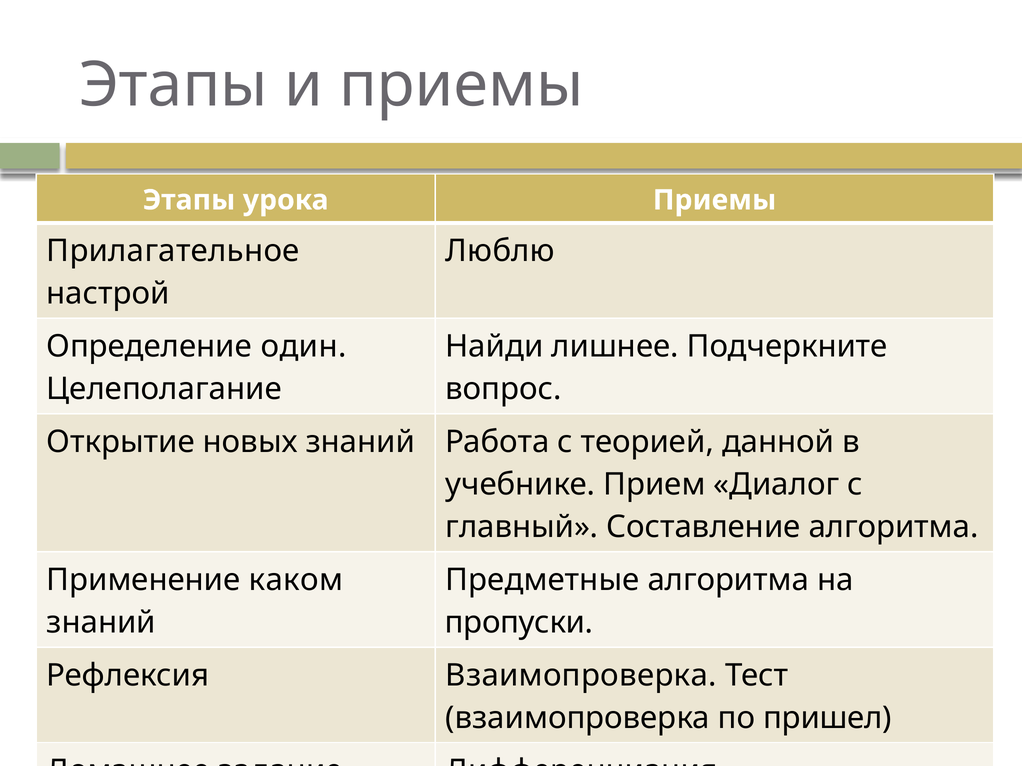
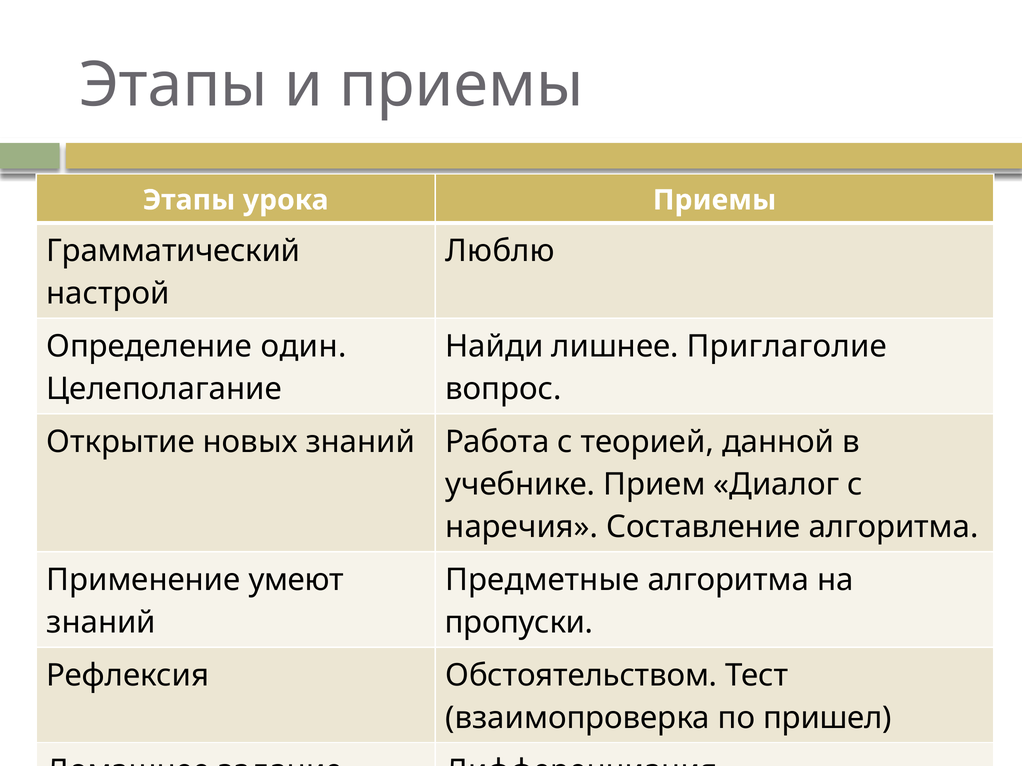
Прилагательное: Прилагательное -> Грамматический (173, 251)
Подчеркните: Подчеркните -> Приглаголие (787, 347)
главный: главный -> наречия (522, 527)
каком: каком -> умеют (296, 580)
Рефлексия Взаимопроверка: Взаимопроверка -> Обстоятельством (581, 676)
